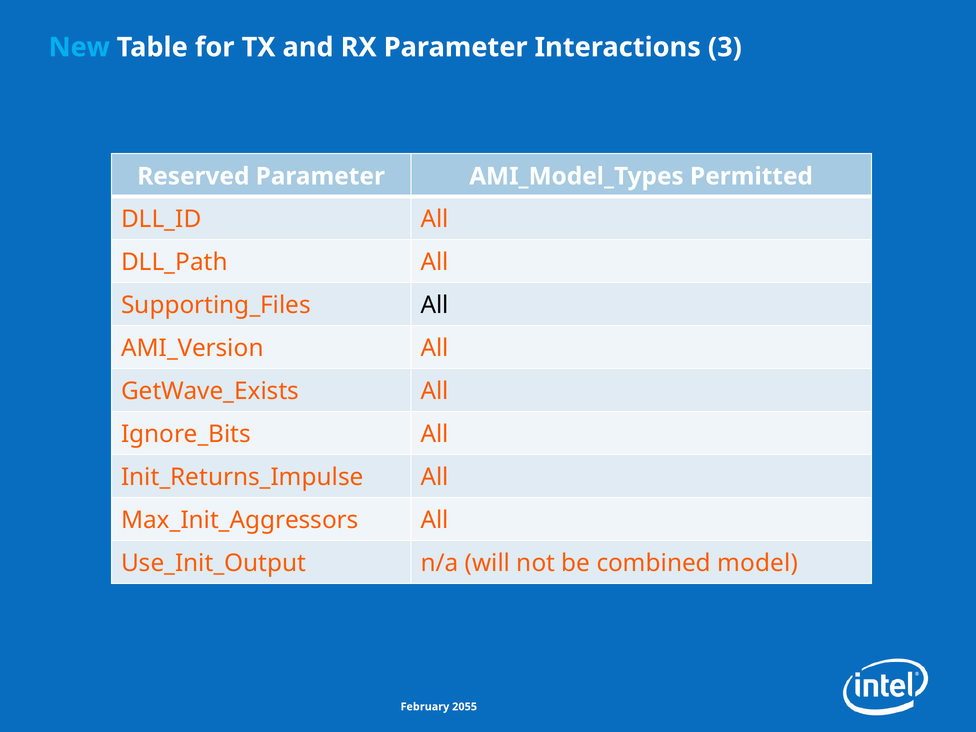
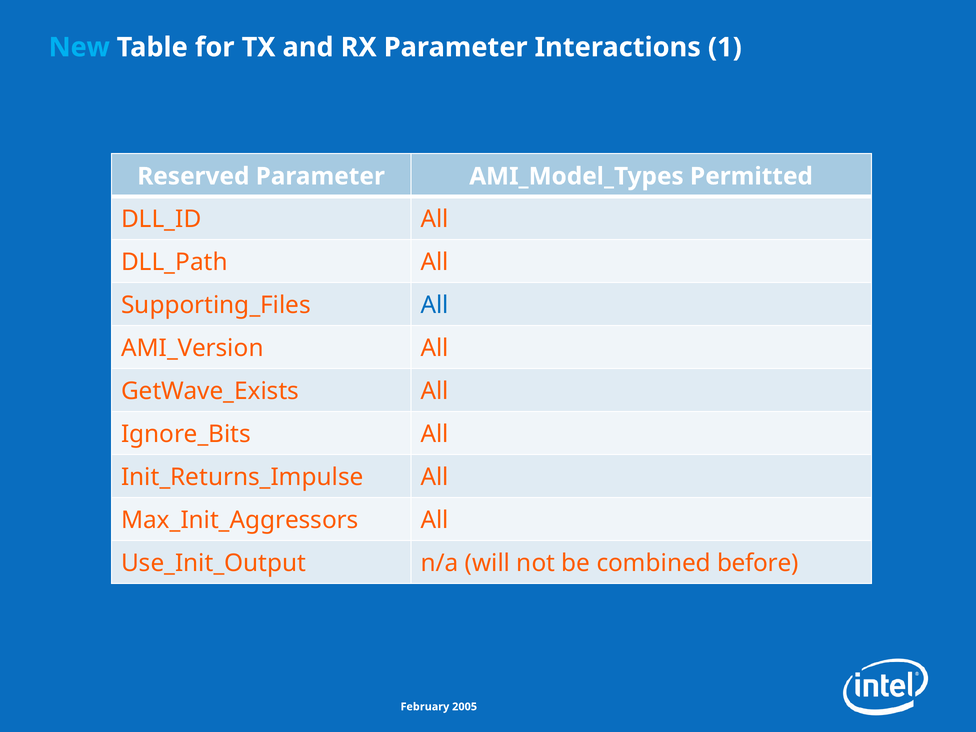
3: 3 -> 1 (725, 47)
All colour: black -> blue (435, 305)
model: model -> before (758, 563)
2055: 2055 -> 2005 (465, 707)
